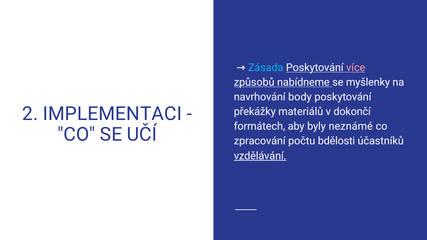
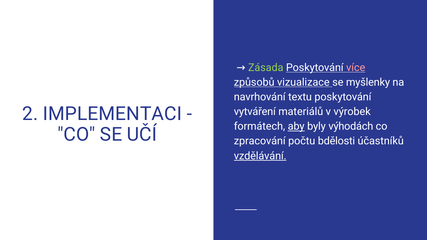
Zásada colour: light blue -> light green (266, 68)
nabídneme: nabídneme -> vizualizace (303, 82)
body: body -> textu (300, 97)
překážky: překážky -> vytváření (255, 112)
dokončí: dokončí -> výrobek (352, 112)
aby underline: none -> present (296, 126)
neznámé: neznámé -> výhodách (351, 126)
